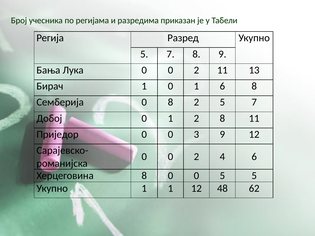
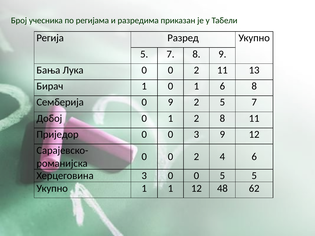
0 8: 8 -> 9 (170, 102)
Херцеговина 8: 8 -> 3 (144, 176)
